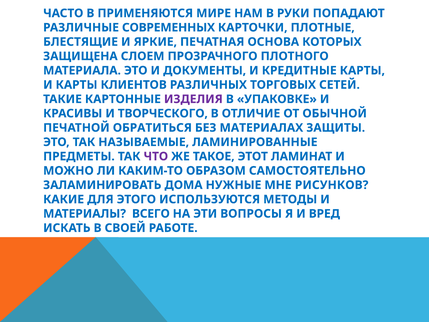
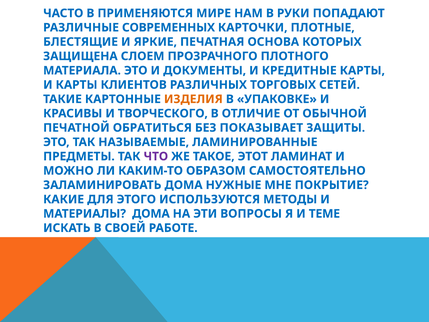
ИЗДЕЛИЯ colour: purple -> orange (193, 99)
МАТЕРИАЛАХ: МАТЕРИАЛАХ -> ПОКАЗЫВАЕТ (261, 128)
РИСУНКОВ: РИСУНКОВ -> ПОКРЫТИЕ (332, 185)
МАТЕРИАЛЫ ВСЕГО: ВСЕГО -> ДОМА (151, 214)
ВРЕД: ВРЕД -> ТЕМЕ (324, 214)
